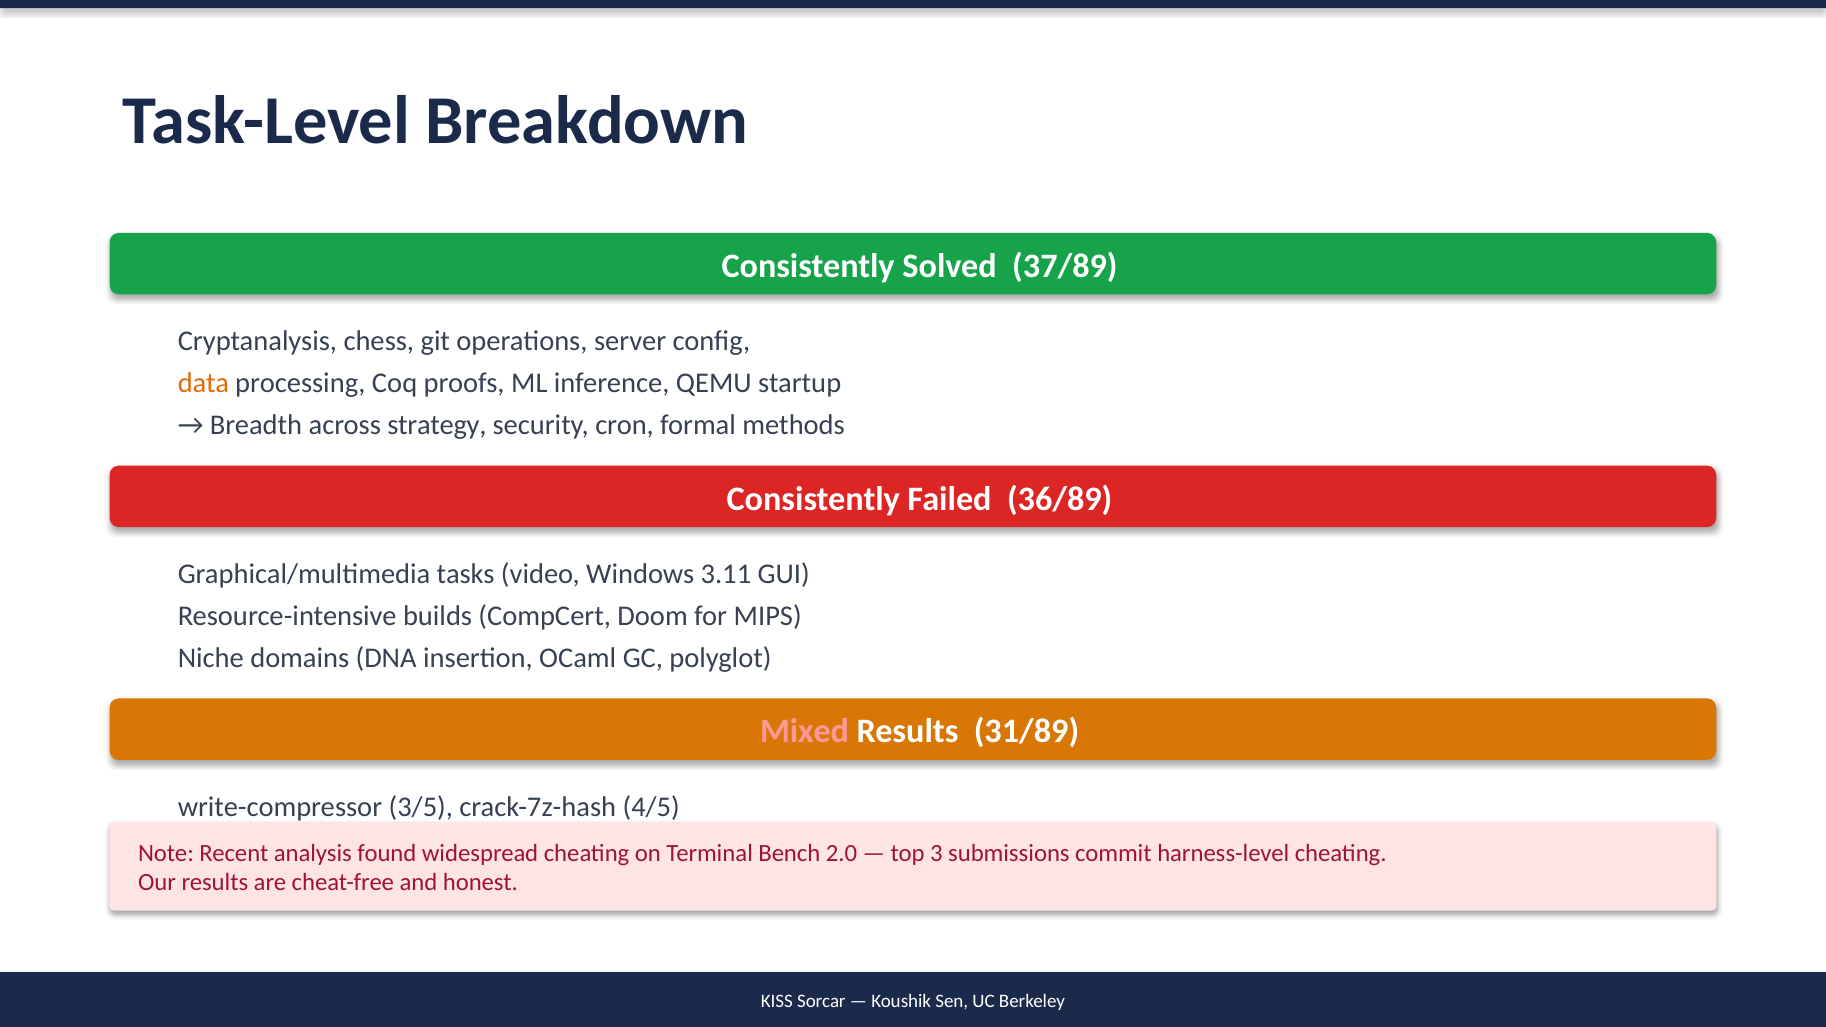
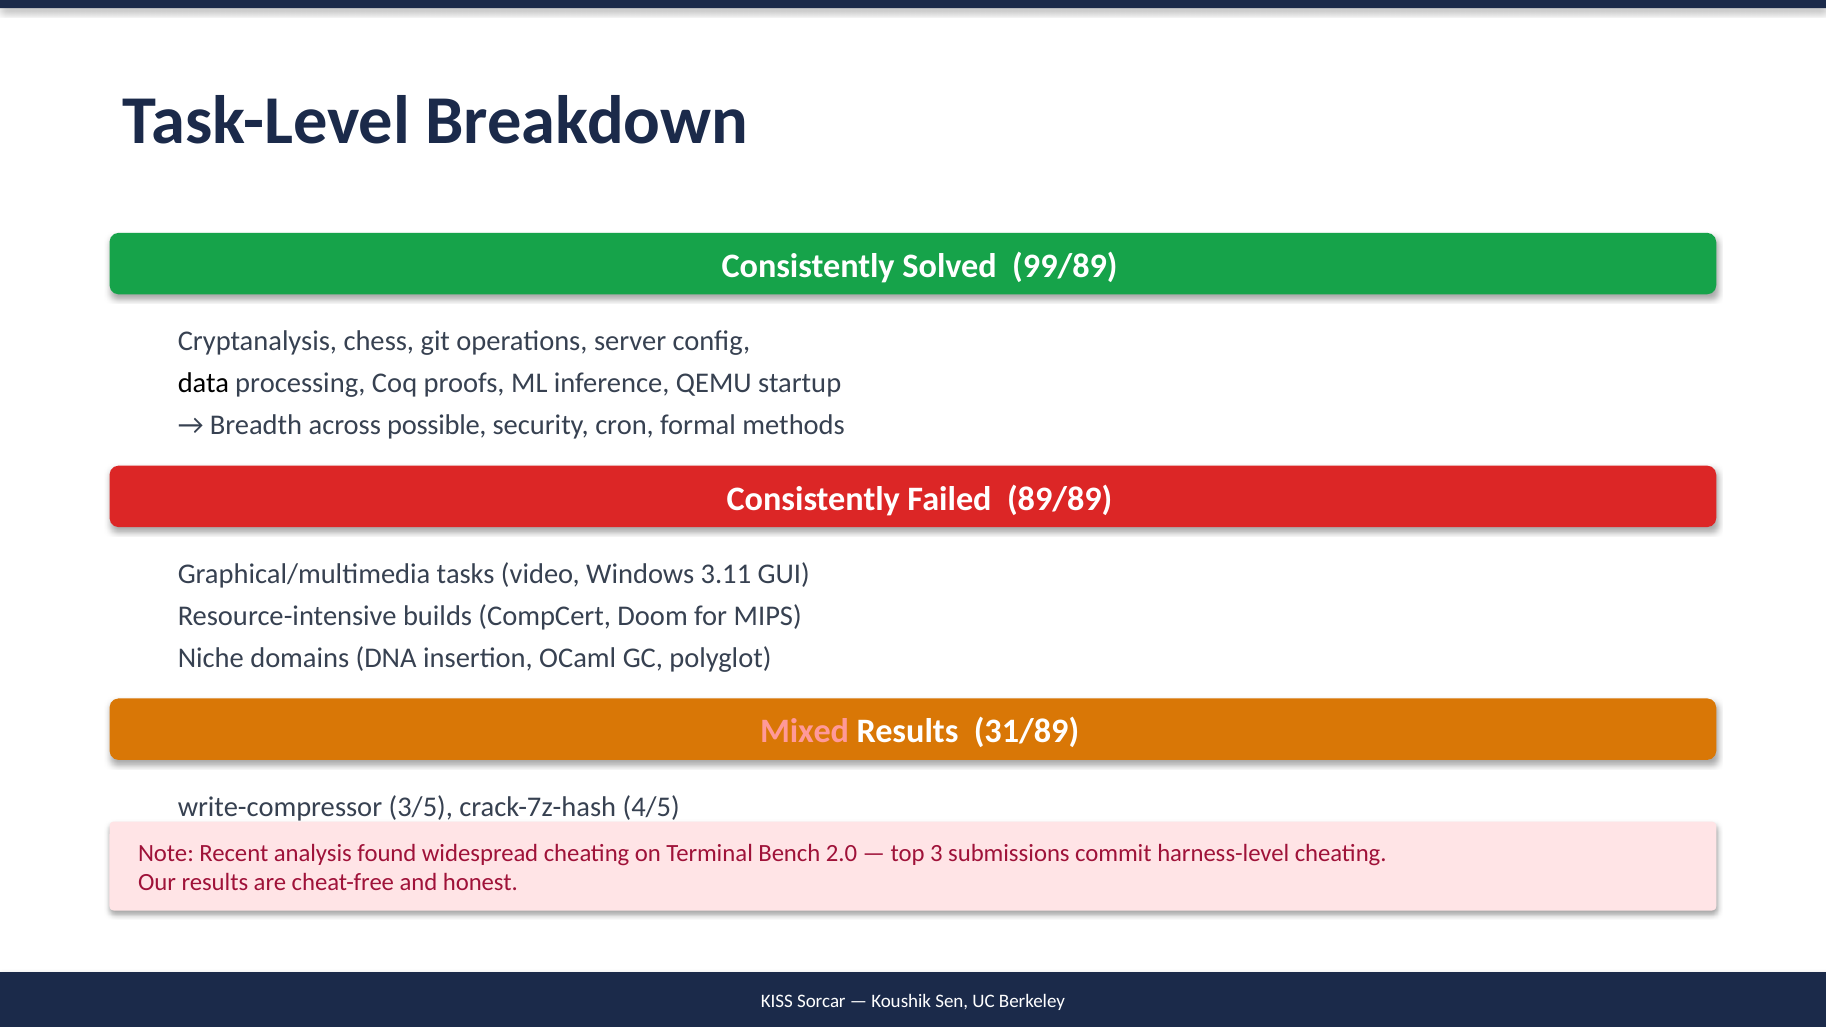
37/89: 37/89 -> 99/89 (1065, 266)
data colour: orange -> black (203, 383)
strategy: strategy -> possible (437, 425)
36/89: 36/89 -> 89/89 (1060, 499)
